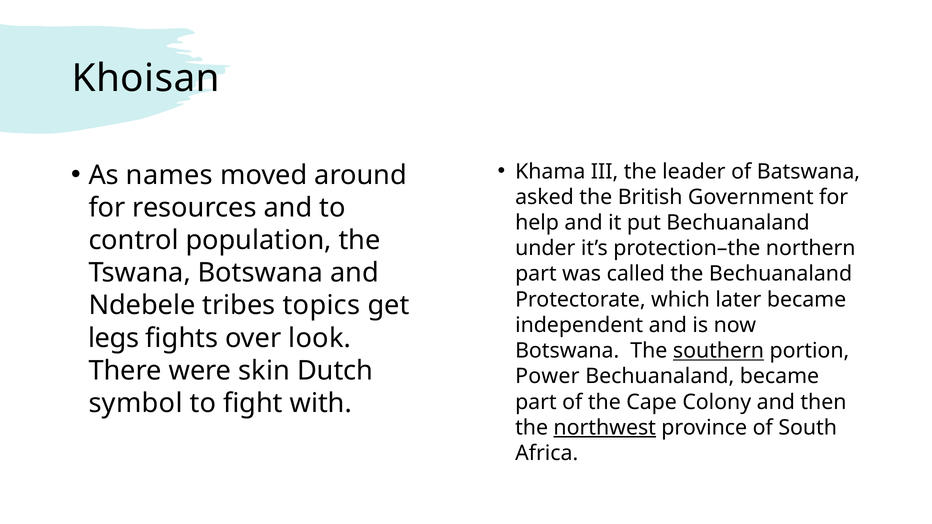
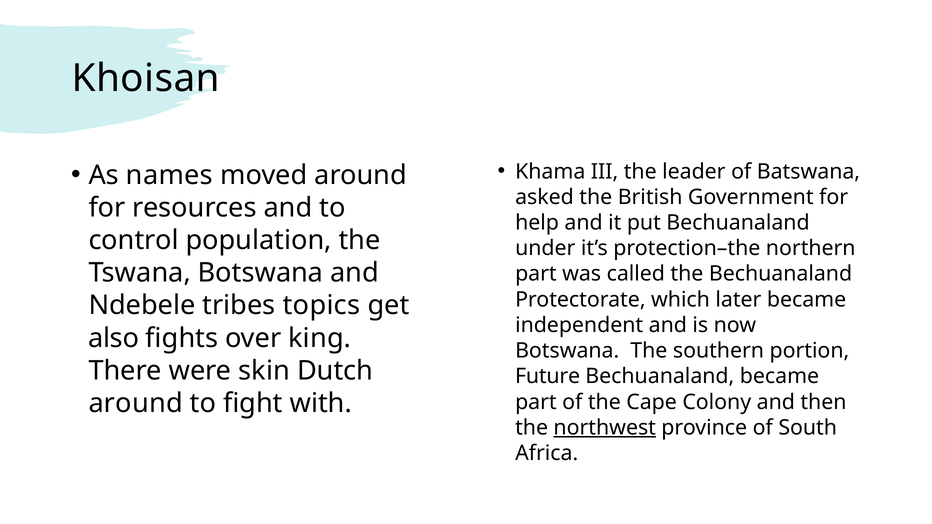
legs: legs -> also (114, 338)
look: look -> king (320, 338)
southern underline: present -> none (718, 351)
Power: Power -> Future (548, 377)
symbol: symbol -> around (136, 403)
